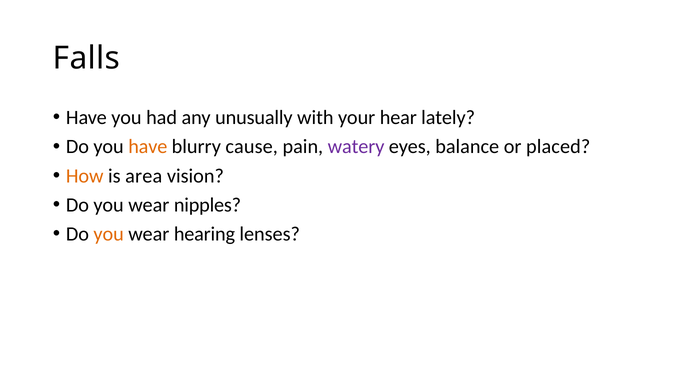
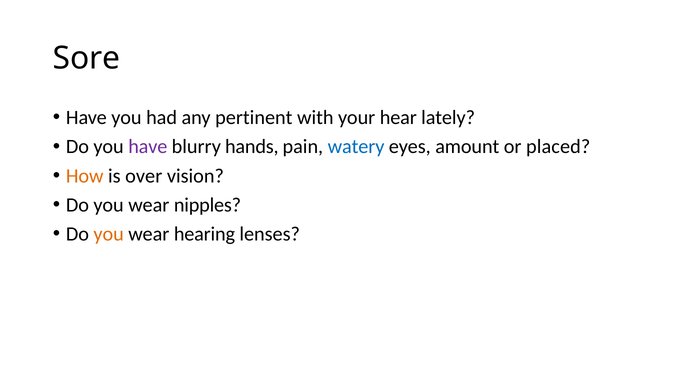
Falls: Falls -> Sore (87, 58)
unusually: unusually -> pertinent (254, 117)
have colour: orange -> purple (148, 146)
cause: cause -> hands (252, 146)
watery colour: purple -> blue (356, 146)
balance: balance -> amount (467, 146)
area: area -> over (144, 176)
